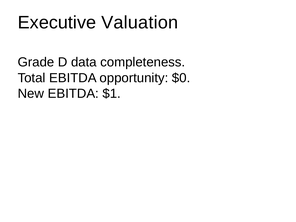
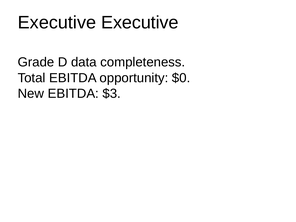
Executive Valuation: Valuation -> Executive (140, 22)
$1: $1 -> $3 (112, 94)
